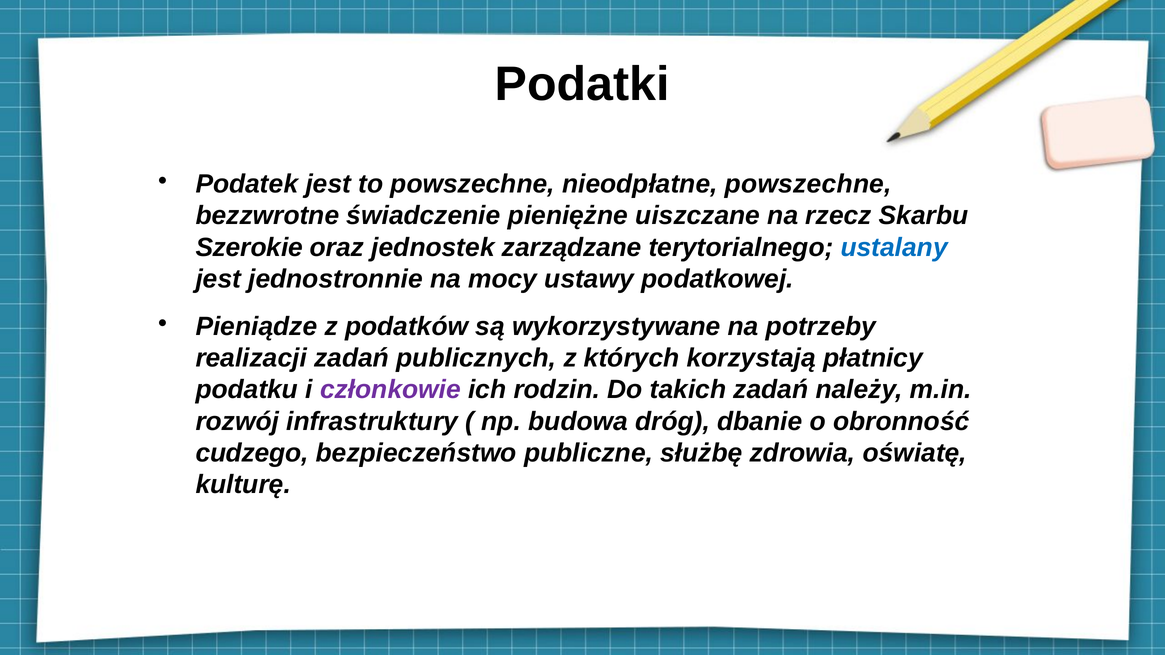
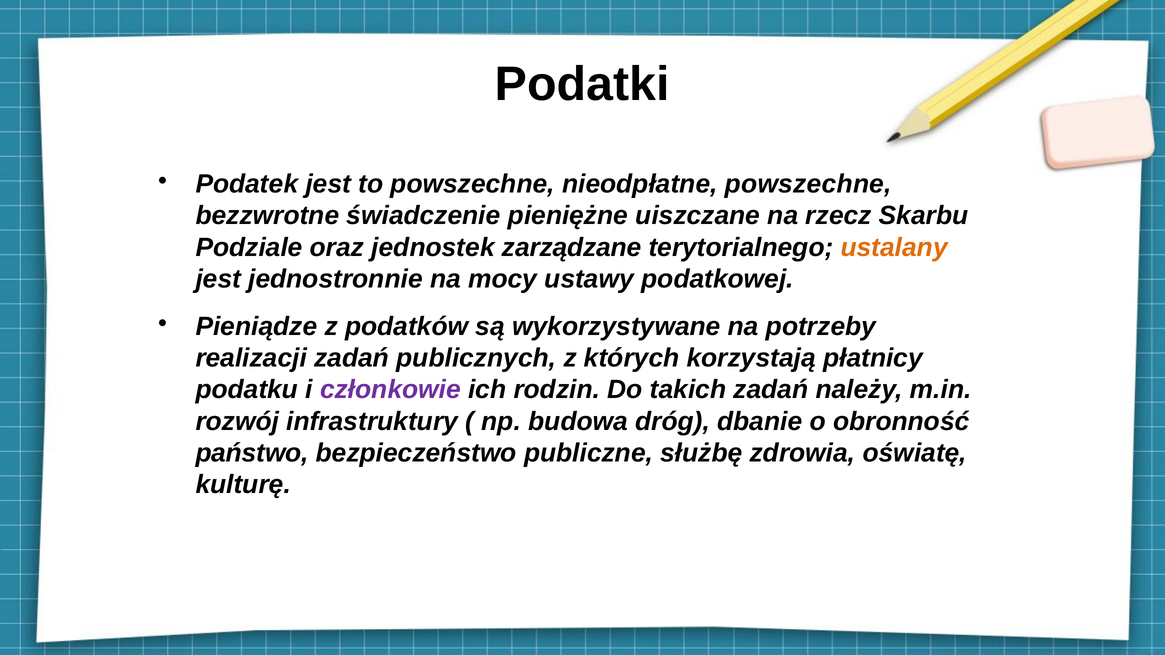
Szerokie: Szerokie -> Podziale (249, 248)
ustalany colour: blue -> orange (894, 248)
cudzego: cudzego -> państwo (252, 453)
